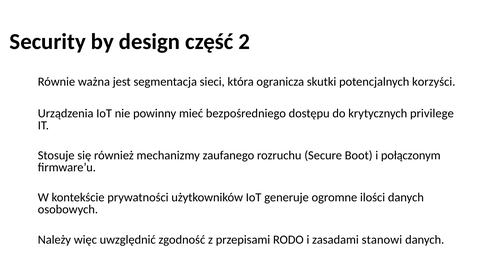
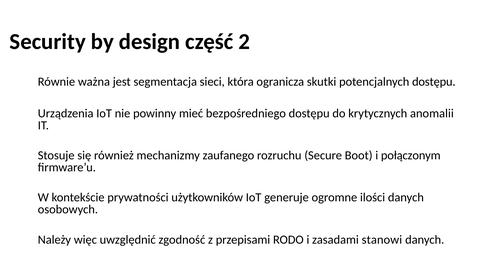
potencjalnych korzyści: korzyści -> dostępu (434, 82)
privilege: privilege -> anomalii (432, 113)
